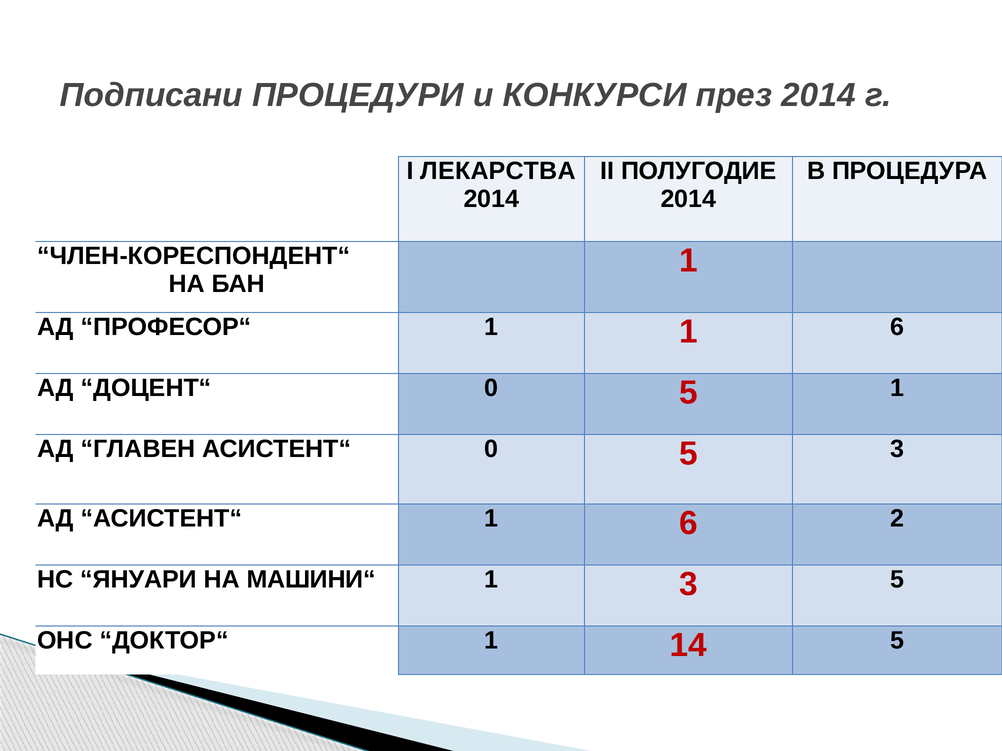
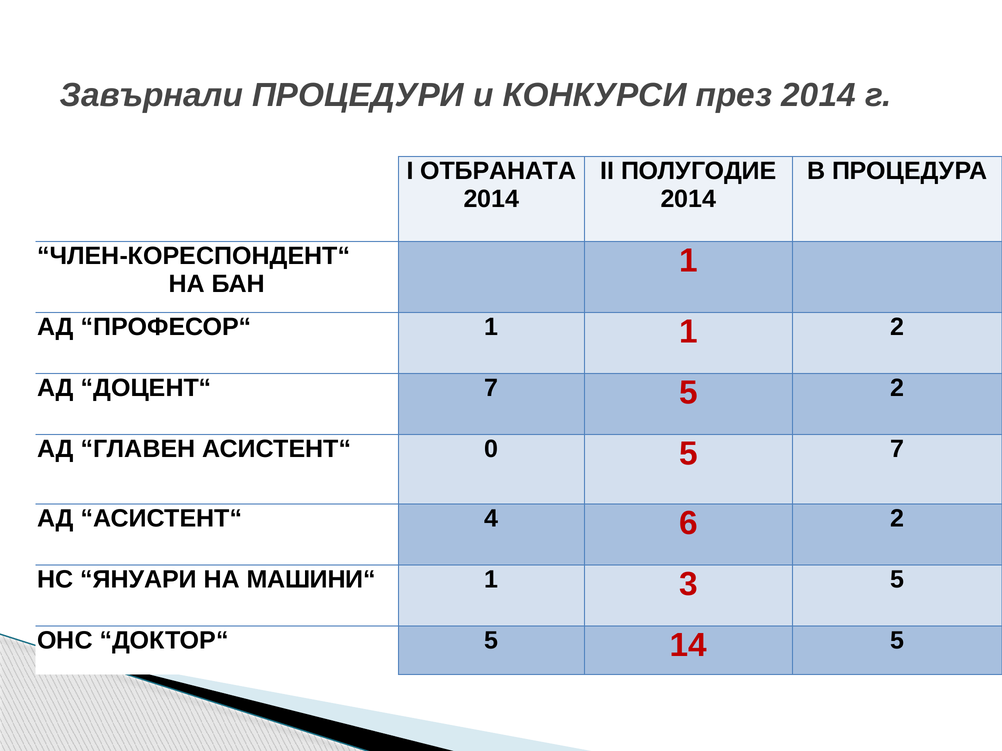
Подписани: Подписани -> Завърнали (151, 95)
ЛЕКАРСТВА: ЛЕКАРСТВА -> ОТБРАНАТА (498, 171)
1 1 6: 6 -> 2 (897, 327)
ДОЦЕНТ“ 0: 0 -> 7 (491, 388)
5 1: 1 -> 2 (897, 388)
5 3: 3 -> 7 (897, 449)
АСИСТЕНТ“ 1: 1 -> 4 (491, 519)
ДОКТОР“ 1: 1 -> 5 (491, 641)
